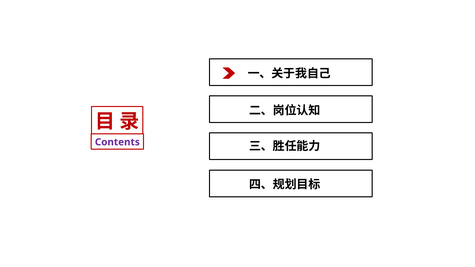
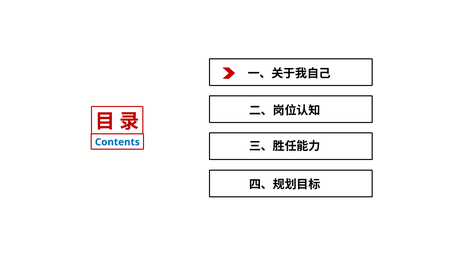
Contents colour: purple -> blue (117, 142)
